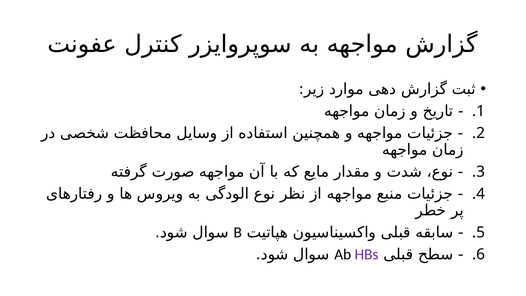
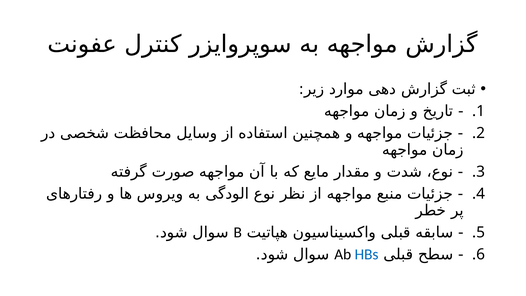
HBs colour: purple -> blue (367, 254)
